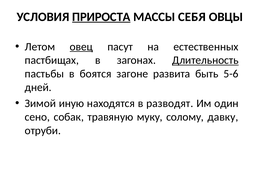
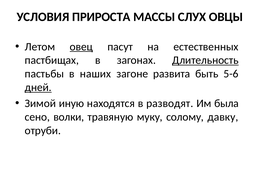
ПРИРОСТА underline: present -> none (101, 17)
СЕБЯ: СЕБЯ -> СЛУХ (192, 17)
боятся: боятся -> наших (95, 74)
дней underline: none -> present (38, 87)
один: один -> была (226, 103)
собак: собак -> волки (69, 117)
